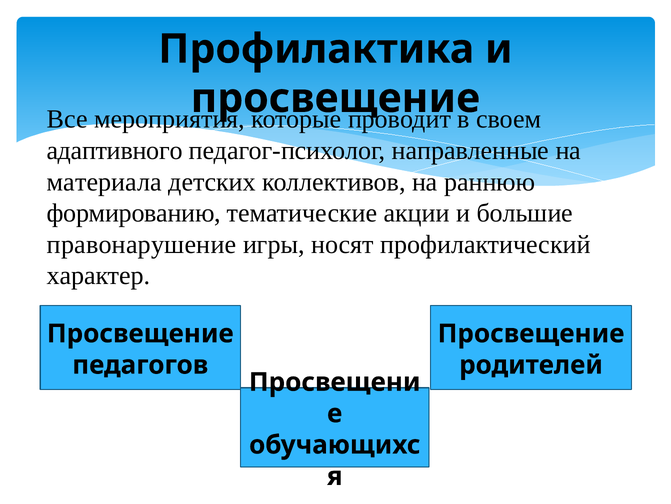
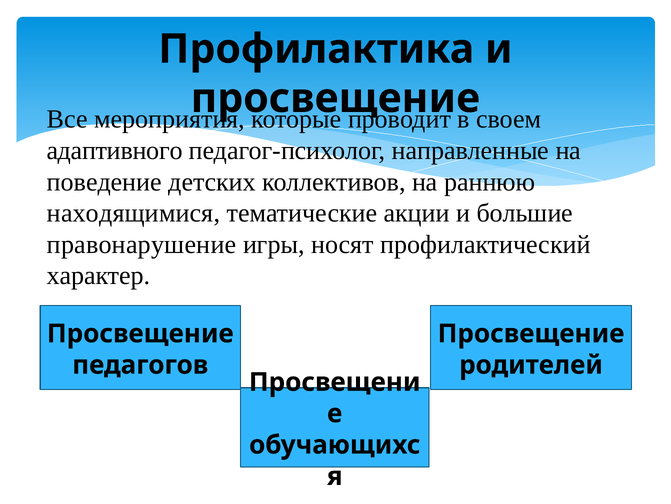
материала: материала -> поведение (104, 182)
формированию: формированию -> находящимися (134, 213)
